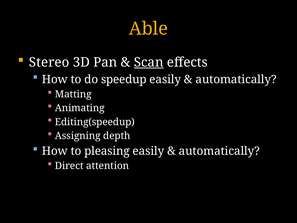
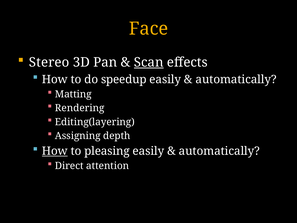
Able: Able -> Face (149, 29)
Animating: Animating -> Rendering (80, 108)
Editing(speedup: Editing(speedup -> Editing(layering (95, 122)
How underline: none -> present (55, 151)
